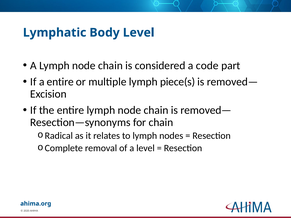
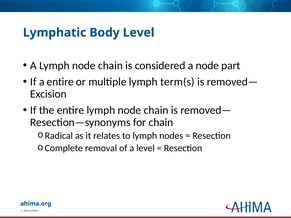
a code: code -> node (207, 66)
piece(s: piece(s -> term(s (177, 82)
